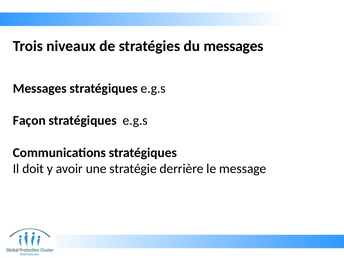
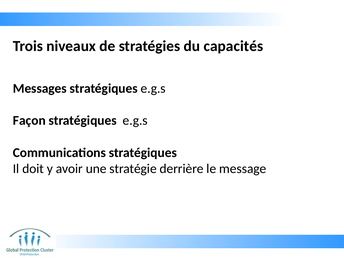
du messages: messages -> capacités (233, 46)
